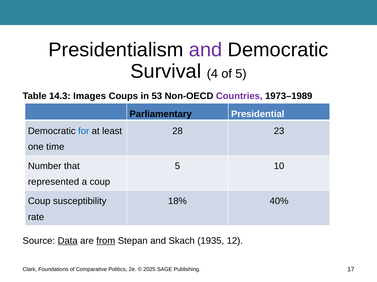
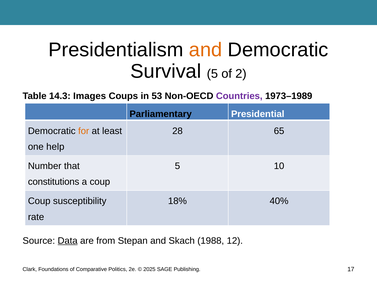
and colour: purple -> orange (206, 50)
Survival 4: 4 -> 5 (212, 74)
of 5: 5 -> 2 (241, 74)
for colour: blue -> orange (84, 131)
23: 23 -> 65 (279, 131)
time: time -> help (55, 147)
represented: represented -> constitutions (54, 182)
from underline: present -> none (106, 241)
1935: 1935 -> 1988 (211, 241)
